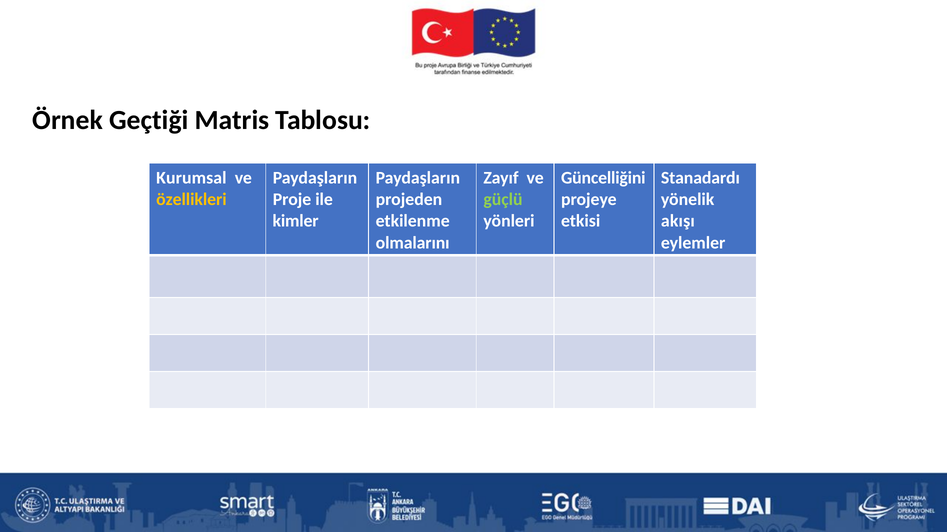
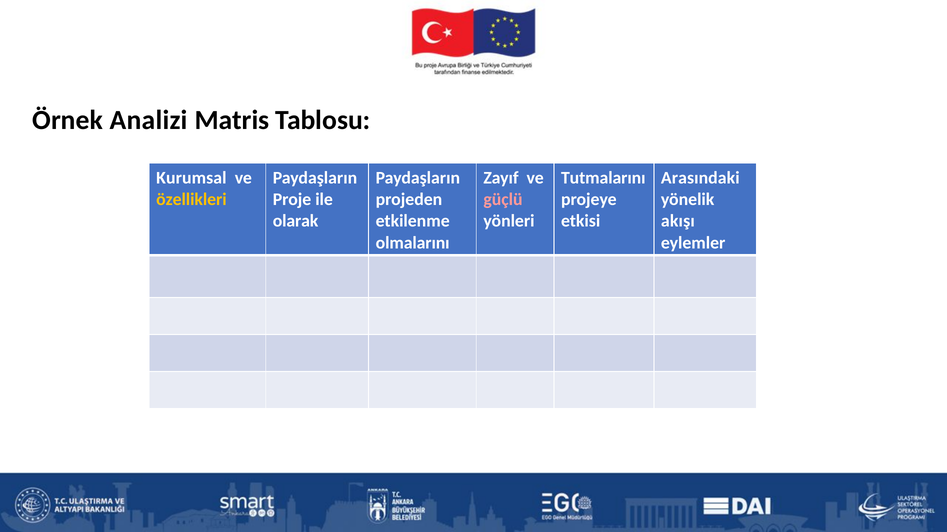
Geçtiği: Geçtiği -> Analizi (149, 120)
Güncelliğini: Güncelliğini -> Tutmalarını (603, 178)
Stanadardı: Stanadardı -> Arasındaki (700, 178)
güçlü colour: light green -> pink (503, 200)
kimler: kimler -> olarak (296, 221)
